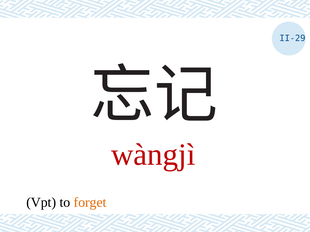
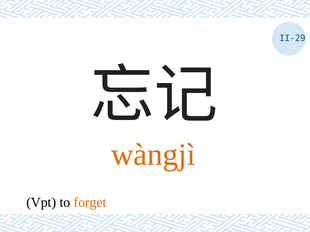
wàngjì colour: red -> orange (153, 155)
